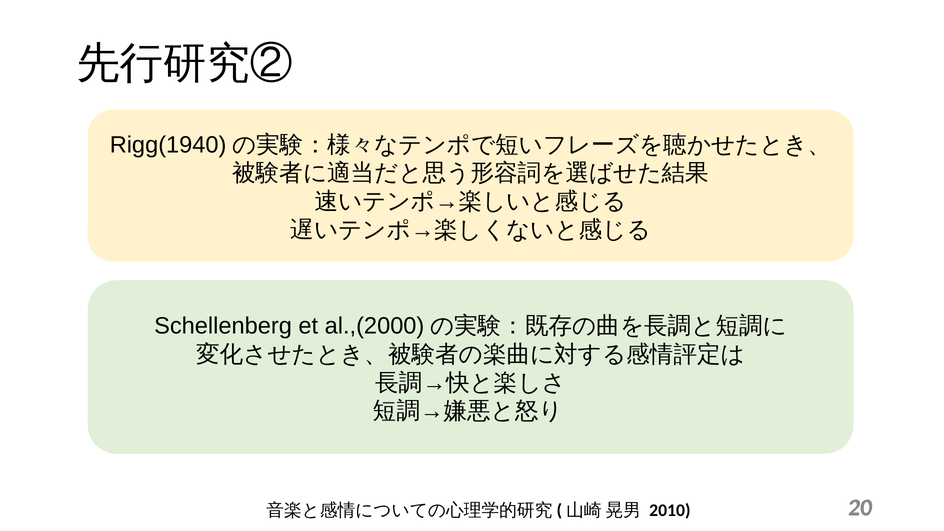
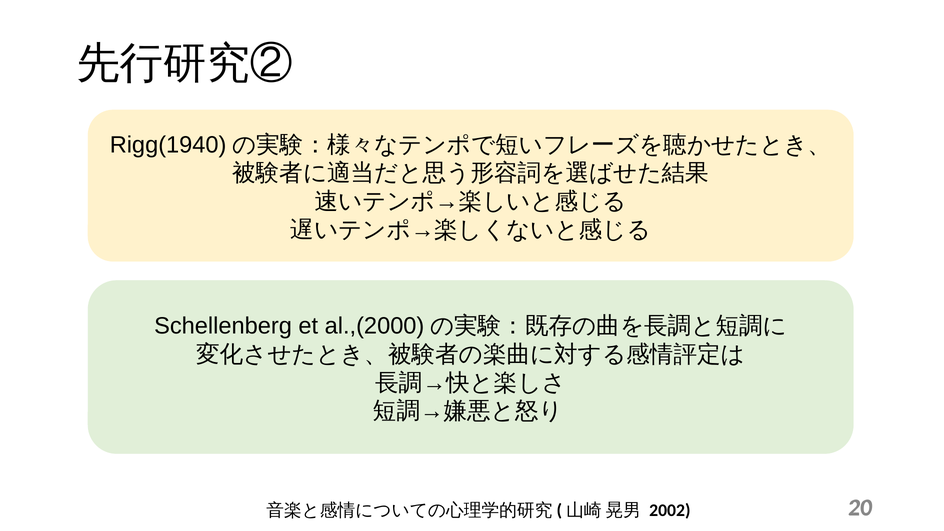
2010: 2010 -> 2002 (670, 511)
